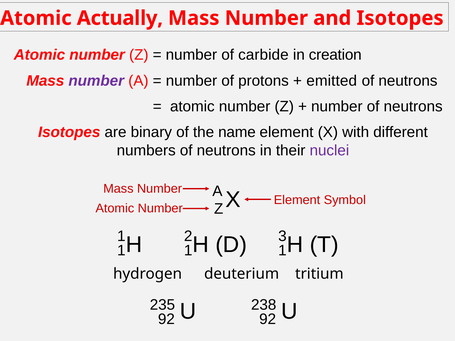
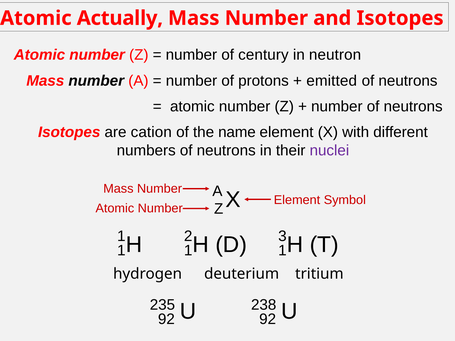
carbide: carbide -> century (263, 55)
creation: creation -> neutron (335, 55)
number colour: purple -> black (96, 81)
binary: binary -> cation (151, 132)
